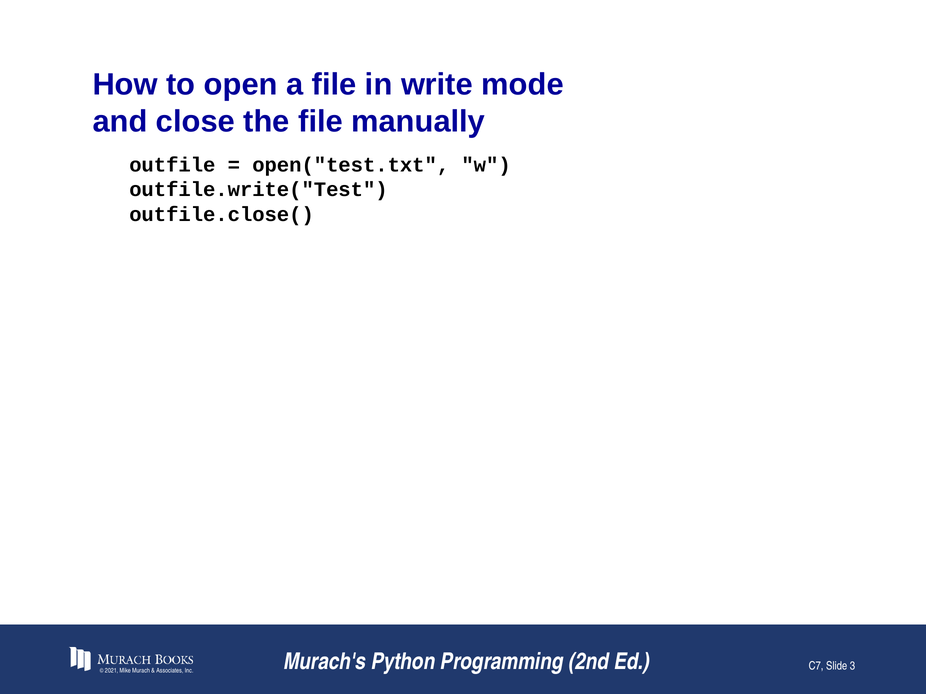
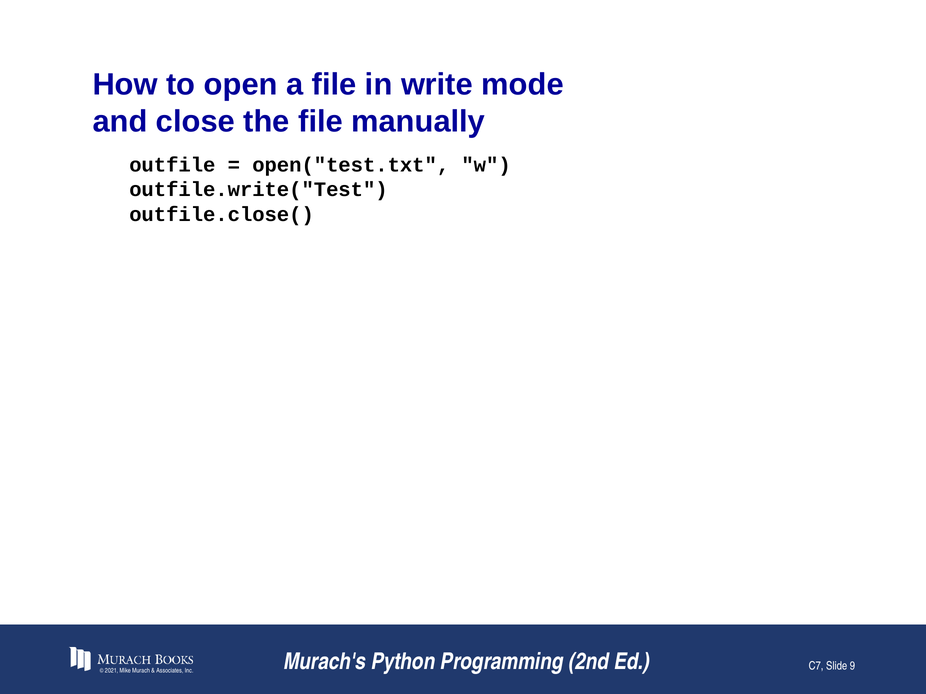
3: 3 -> 9 (852, 666)
